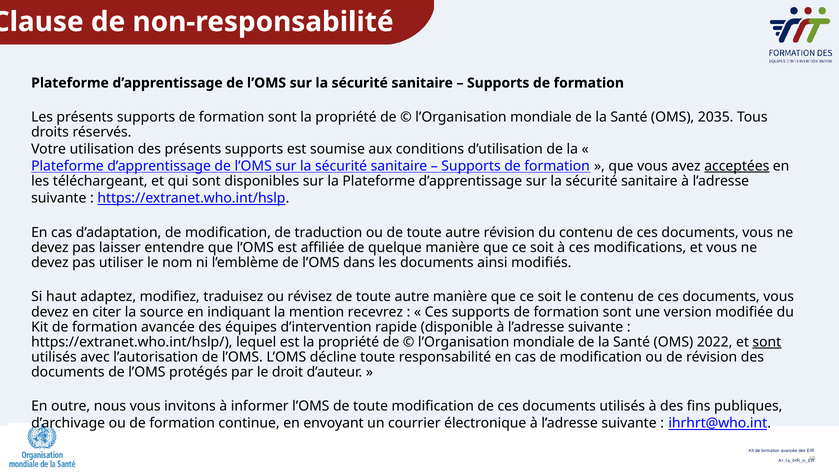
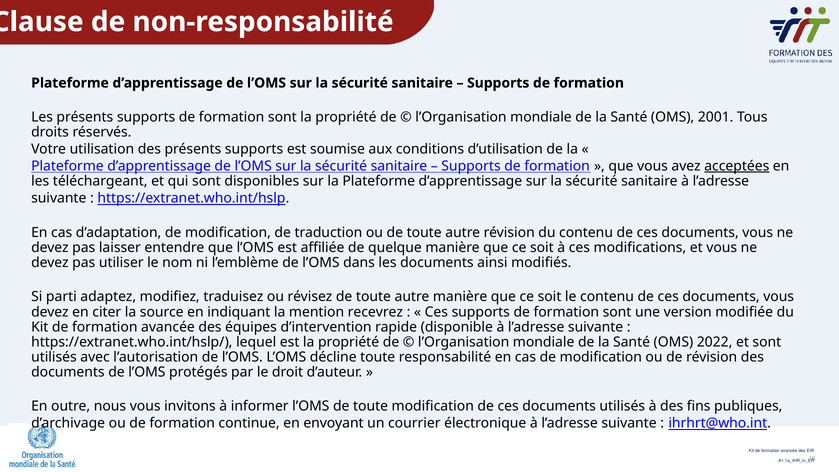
2035: 2035 -> 2001 (716, 117)
haut: haut -> parti (61, 297)
sont underline: present -> none (767, 342)
